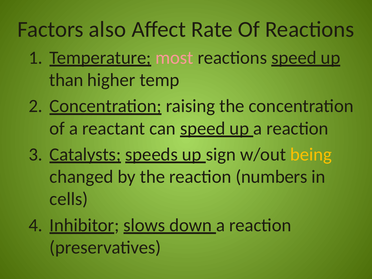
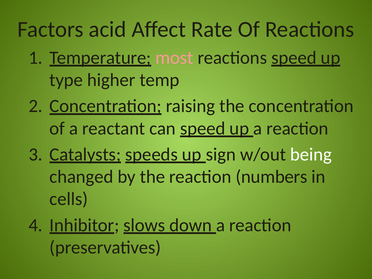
also: also -> acid (107, 29)
than: than -> type (66, 80)
being colour: yellow -> white (311, 154)
